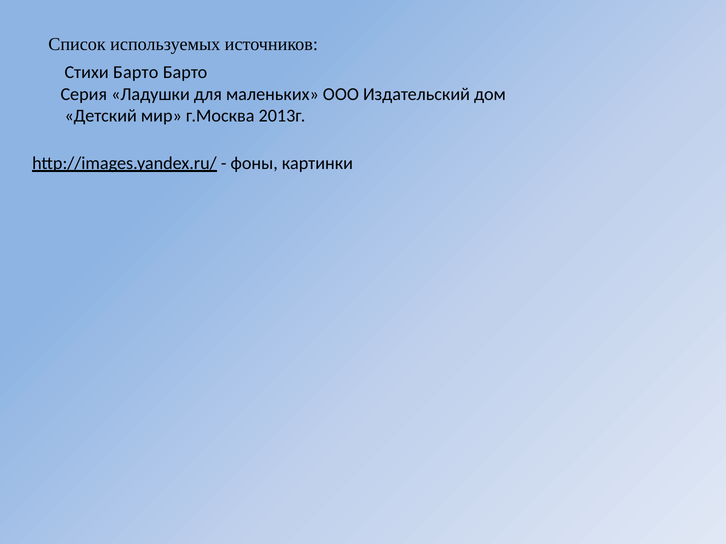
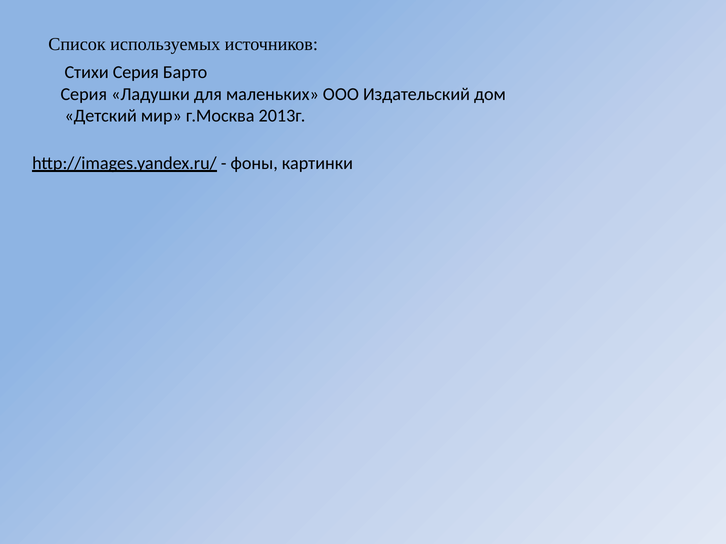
Стихи Барто: Барто -> Серия (136, 72)
